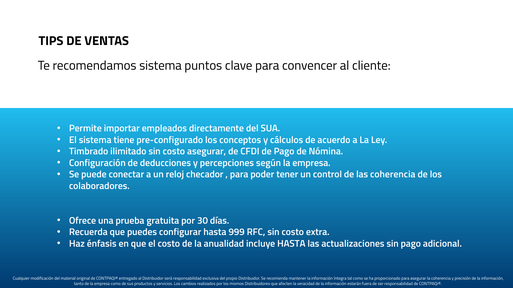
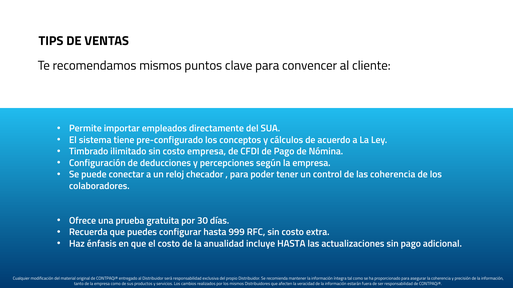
recomendamos sistema: sistema -> mismos (161, 66)
costo asegurar: asegurar -> empresa (207, 152)
